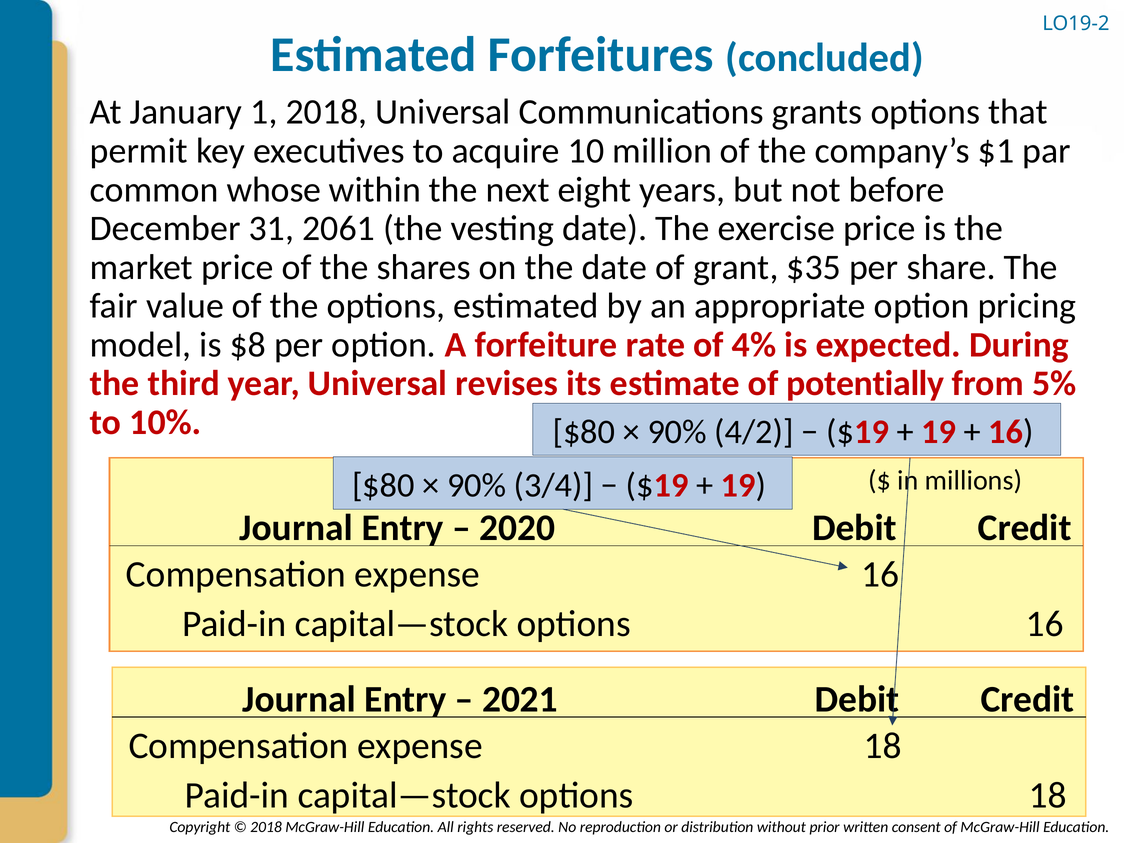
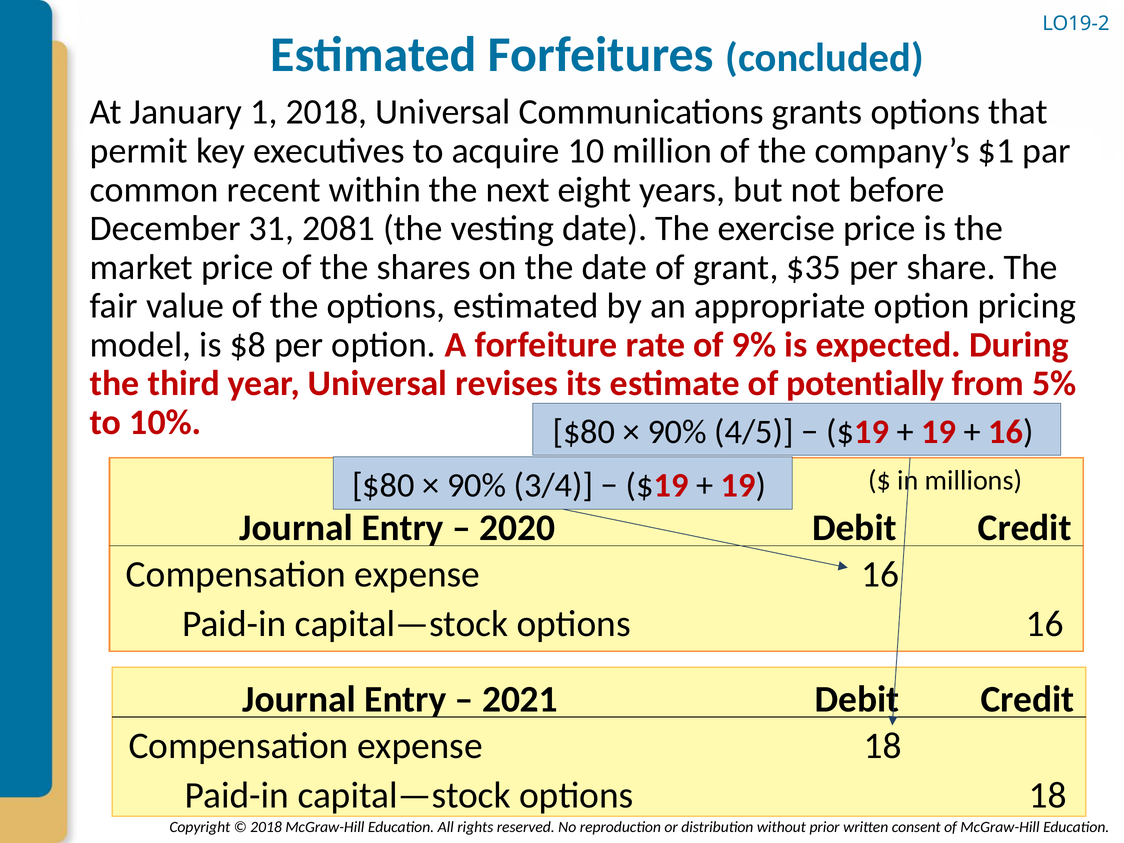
whose: whose -> recent (274, 190)
2061: 2061 -> 2081 (339, 228)
4%: 4% -> 9% (754, 345)
4/2: 4/2 -> 4/5 (754, 432)
